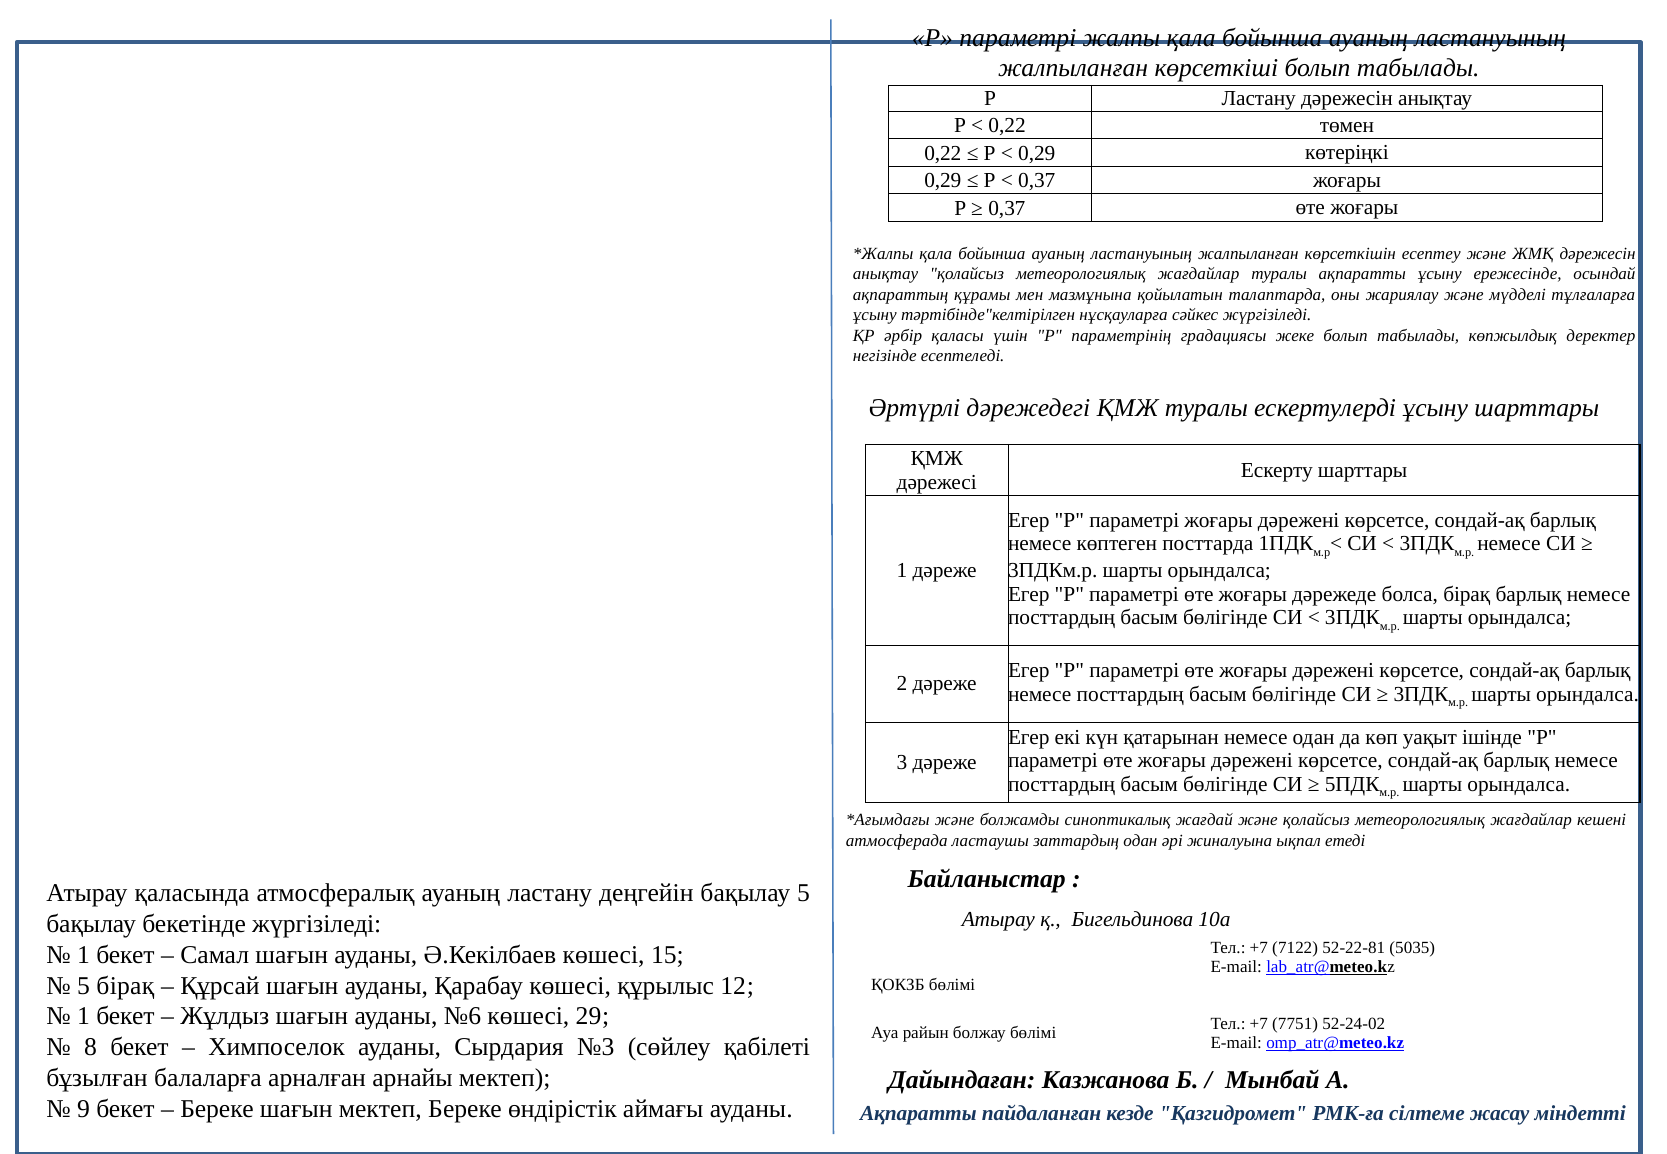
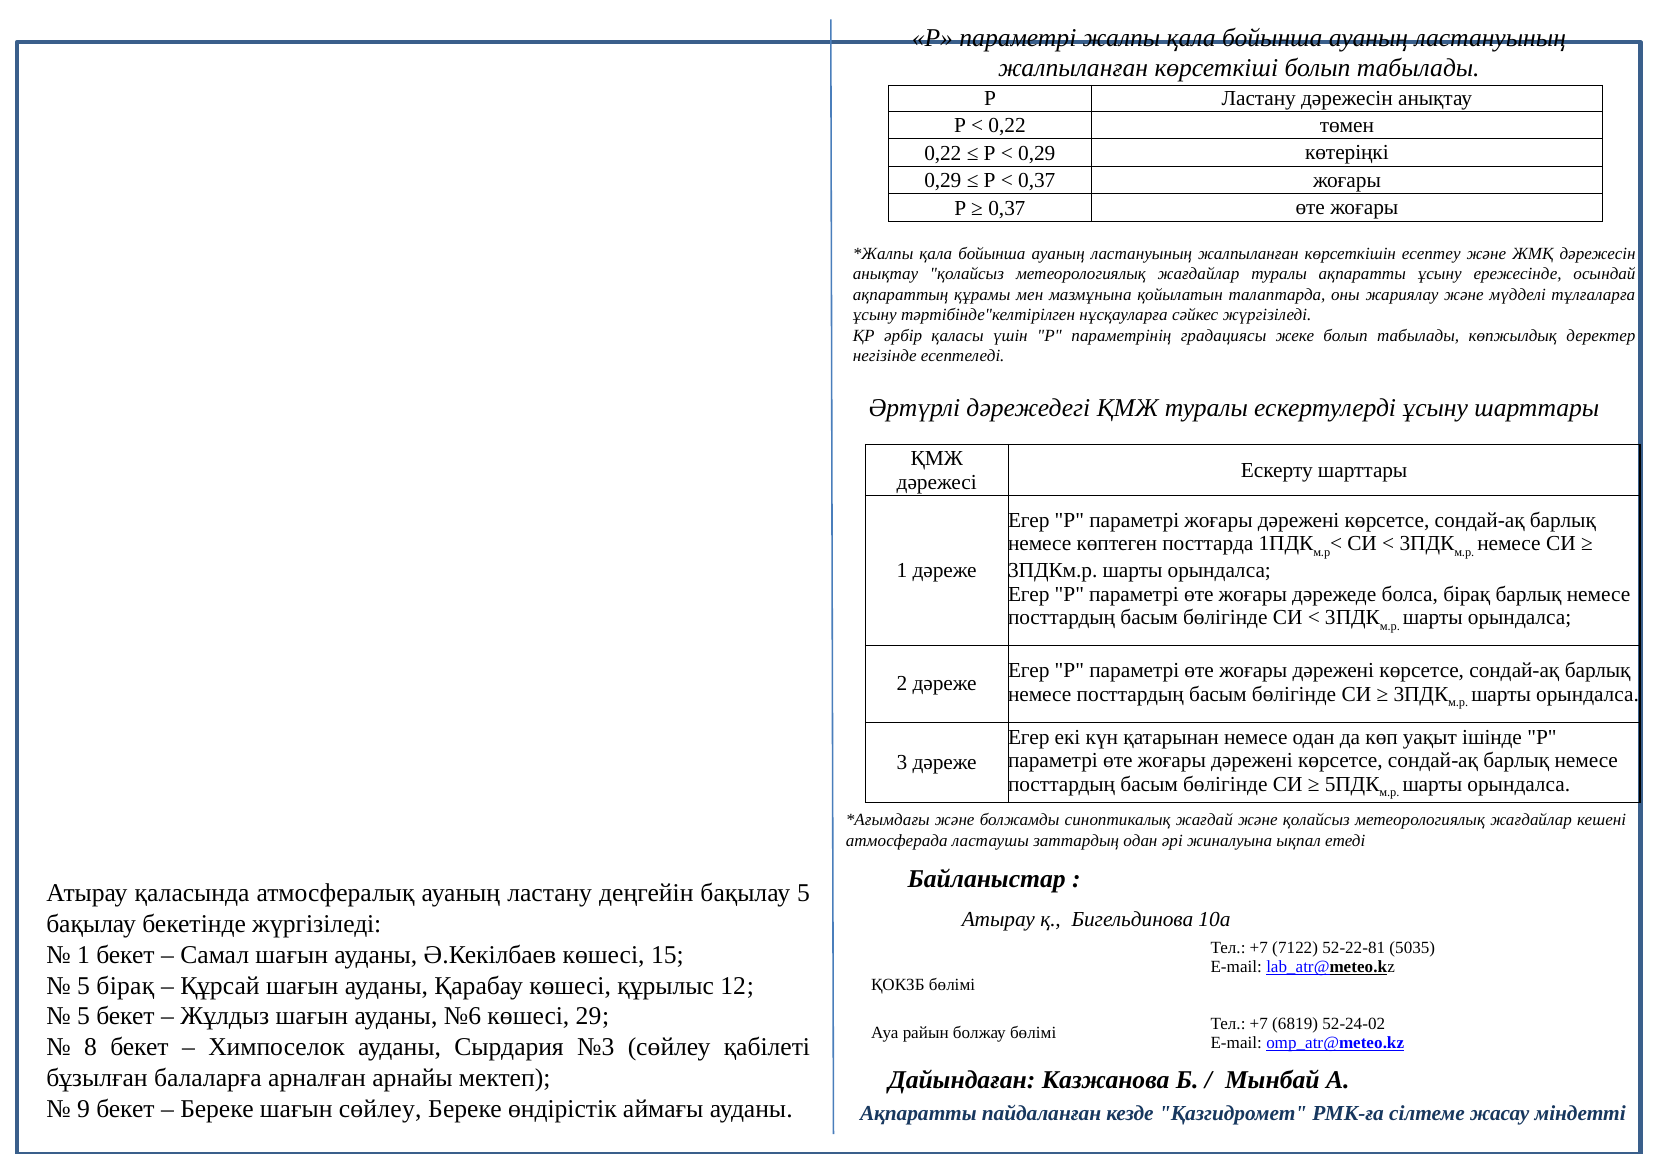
1: 1 -> 5 (84, 1017)
7751: 7751 -> 6819 (1295, 1024)
шағын мектеп: мектеп -> сөйлеу (380, 1109)
